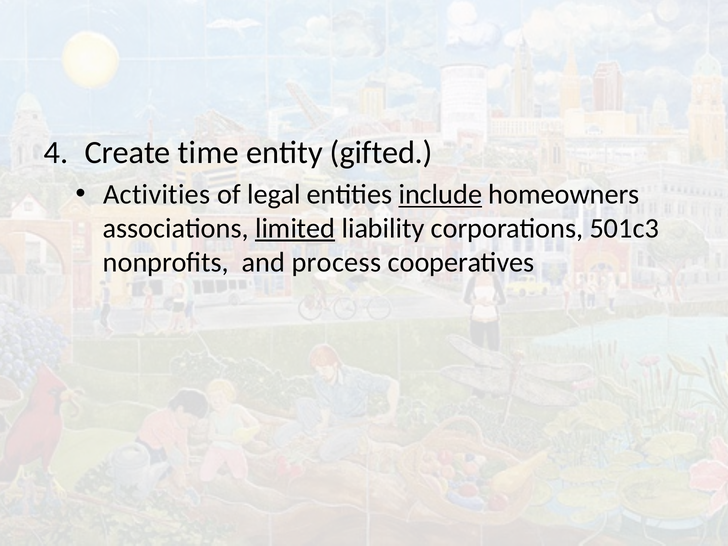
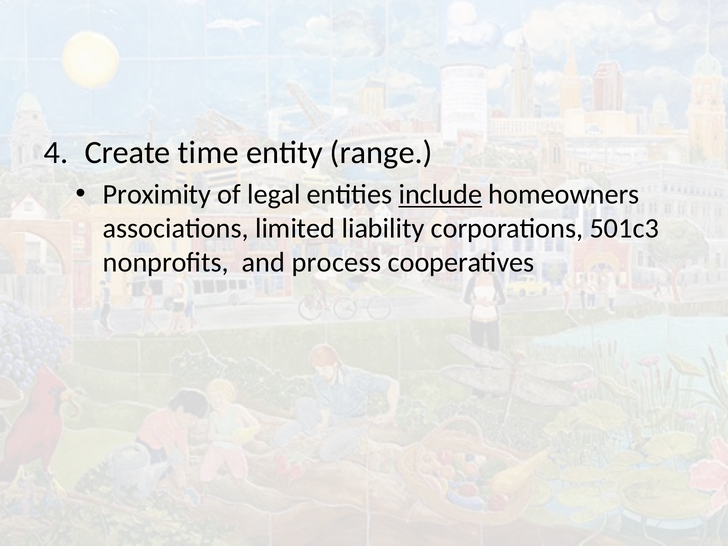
gifted: gifted -> range (381, 153)
Activities: Activities -> Proximity (157, 194)
limited underline: present -> none (295, 228)
